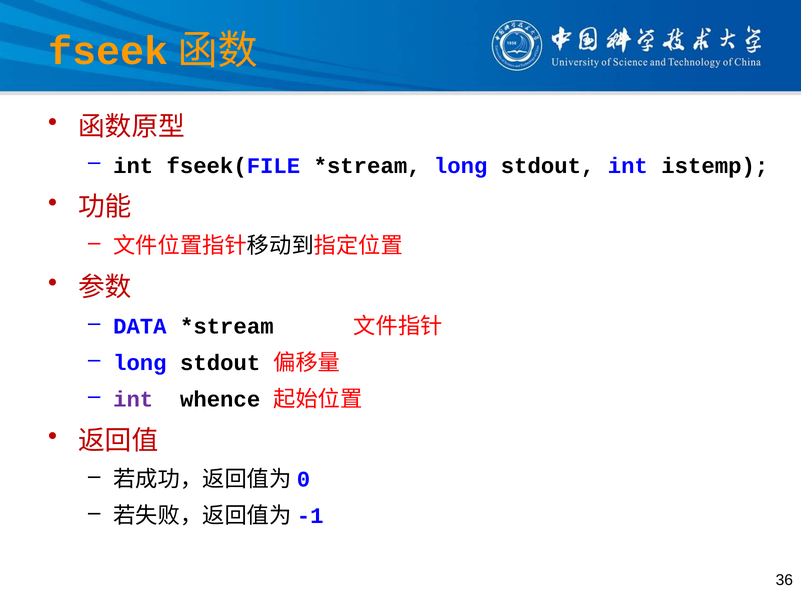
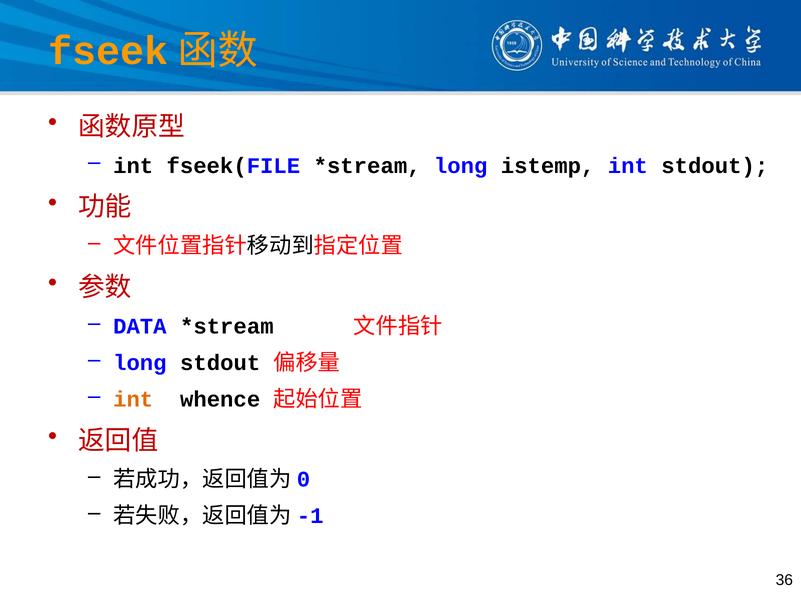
stdout: stdout -> istemp (548, 166)
int istemp: istemp -> stdout (715, 166)
int colour: purple -> orange (133, 399)
